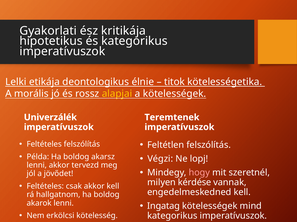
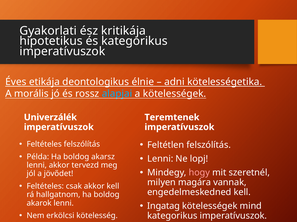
Lelki: Lelki -> Éves (16, 82)
titok: titok -> adni (174, 82)
alapjai colour: yellow -> light blue (117, 94)
Végzi: Végzi -> Lenni (160, 159)
kérdése: kérdése -> magára (195, 183)
